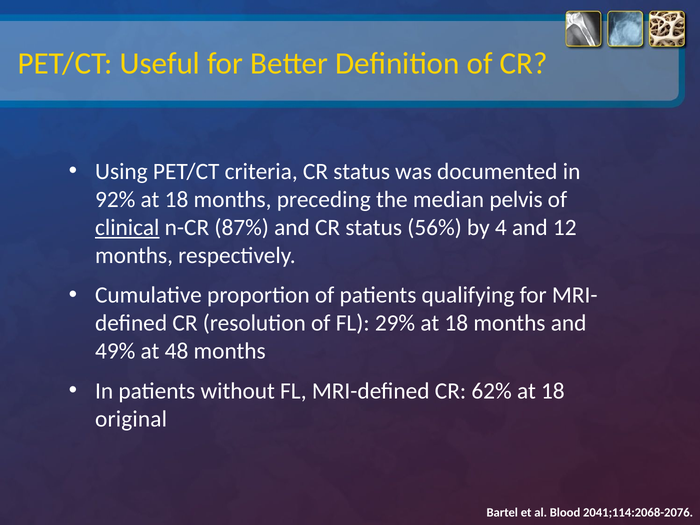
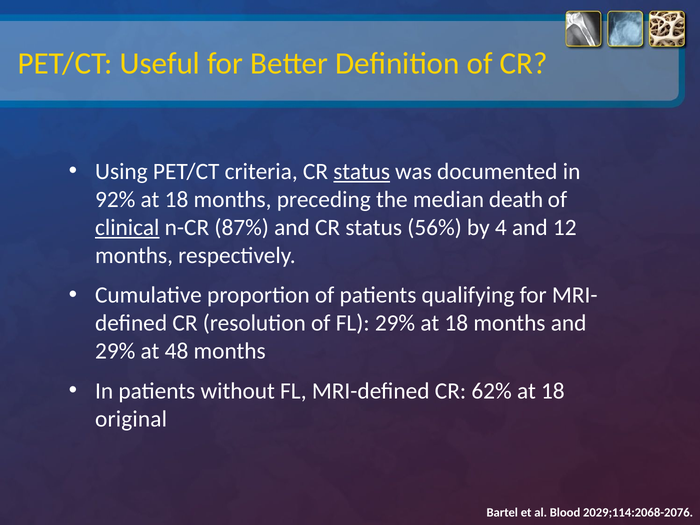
status underline: none -> present (362, 172)
pelvis: pelvis -> death (516, 200)
49%: 49% -> 29% (115, 351)
2041;114:2068-2076: 2041;114:2068-2076 -> 2029;114:2068-2076 (638, 513)
